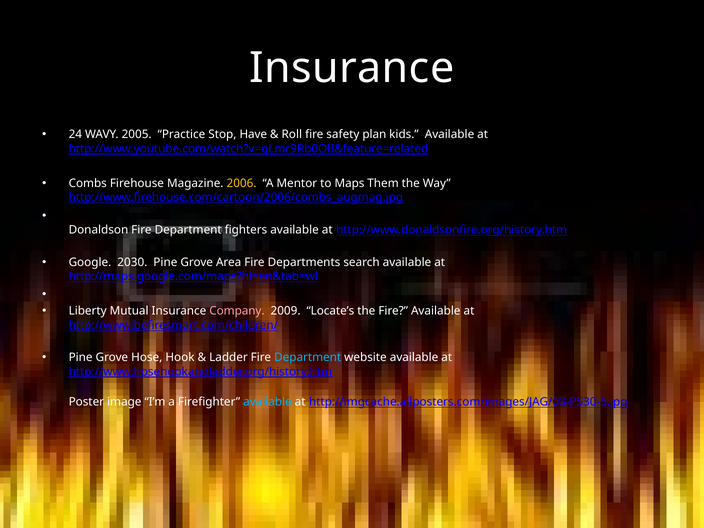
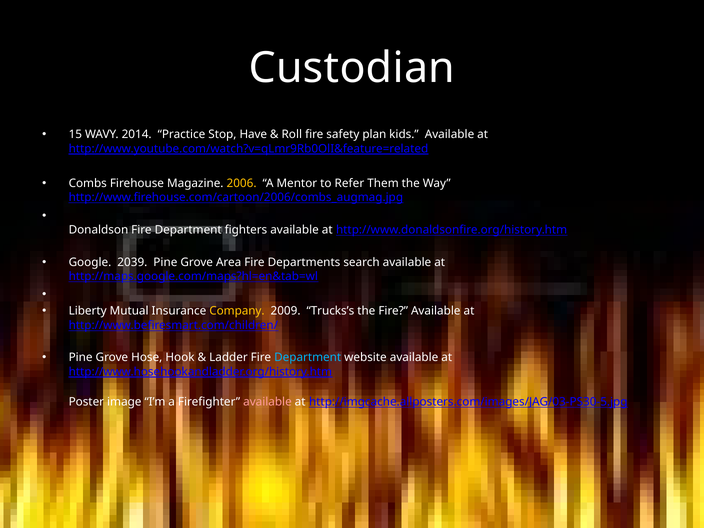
Insurance: Insurance -> Custodian (352, 68)
24: 24 -> 15 (75, 135)
2005: 2005 -> 2014 (137, 135)
Maps: Maps -> Refer (349, 183)
2030: 2030 -> 2039 (132, 262)
Company colour: pink -> yellow (237, 311)
Locate’s: Locate’s -> Trucks’s (330, 311)
available colour: light blue -> pink (267, 402)
